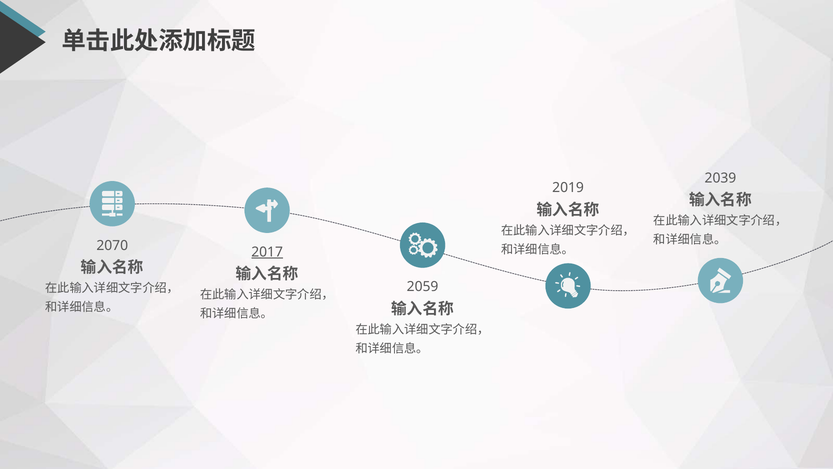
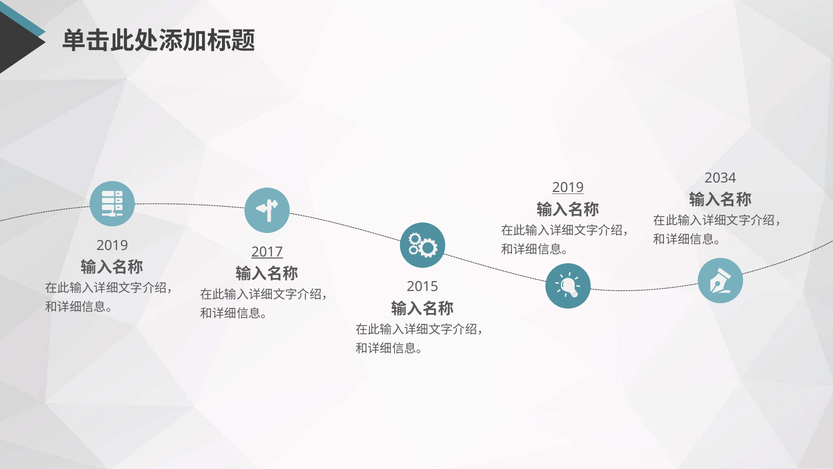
2039: 2039 -> 2034 (720, 178)
2019 underline: none -> present (568, 188)
2070: 2070 -> 2019 (112, 245)
2059: 2059 -> 2015 (423, 287)
